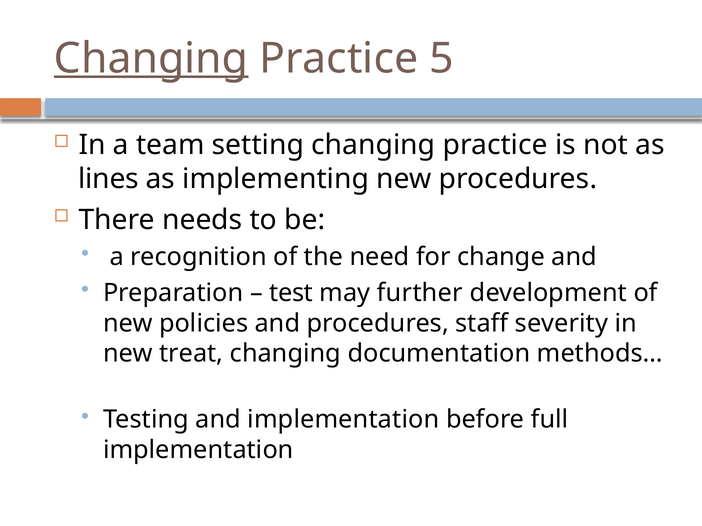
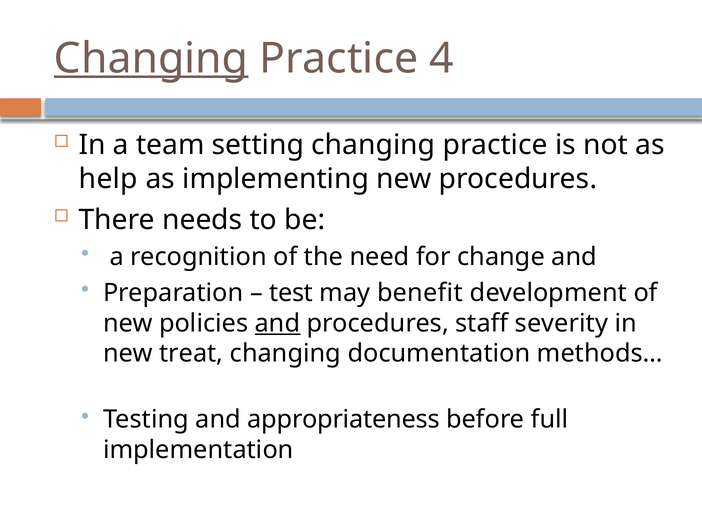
5: 5 -> 4 (442, 59)
lines: lines -> help (108, 179)
further: further -> benefit (420, 293)
and underline: none -> present (278, 323)
and implementation: implementation -> appropriateness (344, 420)
